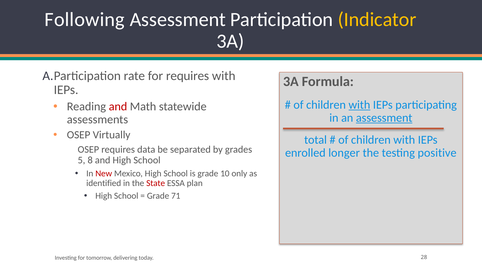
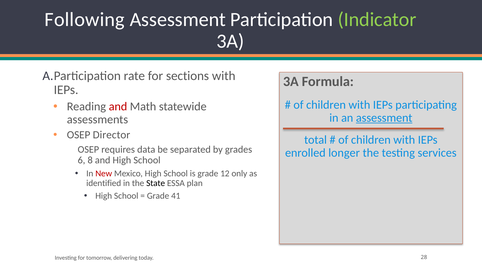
Indicator colour: yellow -> light green (377, 19)
for requires: requires -> sections (188, 76)
with underline: present -> none (359, 105)
Virtually: Virtually -> Director (112, 135)
positive: positive -> services (437, 153)
5: 5 -> 6 (82, 160)
10: 10 -> 12 (225, 174)
State colour: red -> black (156, 183)
71: 71 -> 41 (176, 196)
